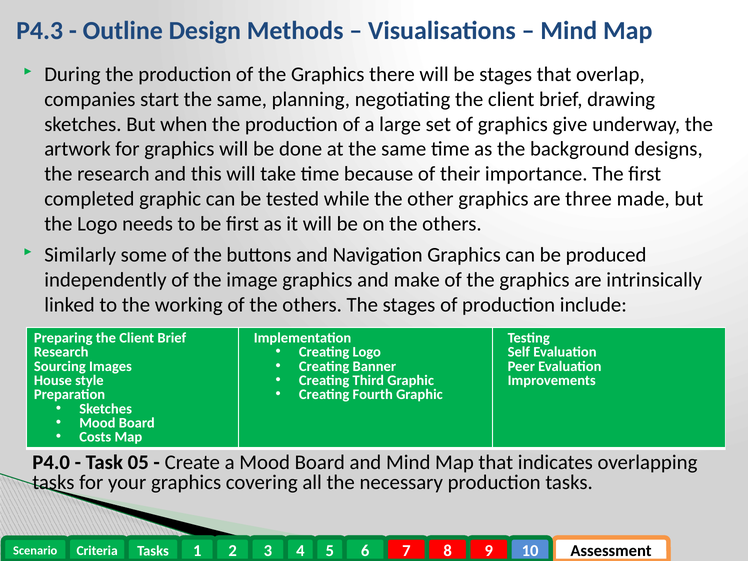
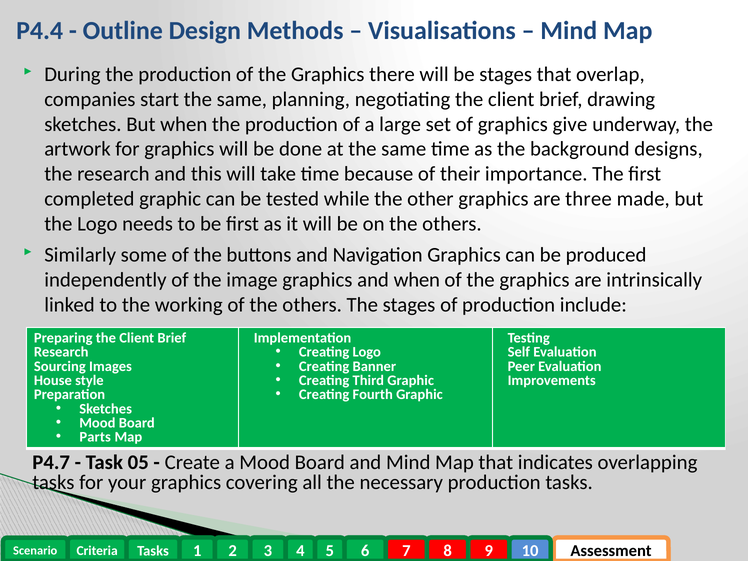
P4.3: P4.3 -> P4.4 (40, 31)
and make: make -> when (417, 280)
Costs: Costs -> Parts (95, 437)
P4.0: P4.0 -> P4.7 (51, 462)
